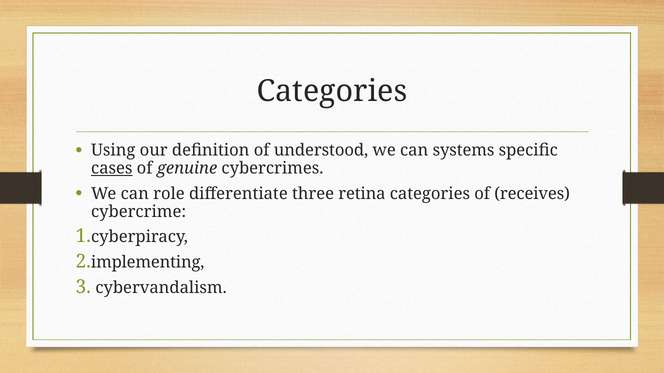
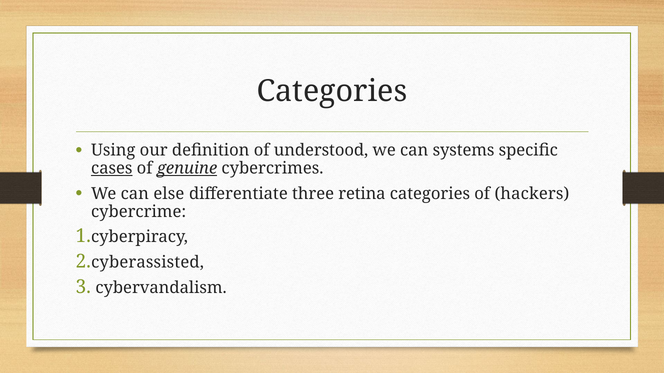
genuine underline: none -> present (187, 169)
role: role -> else (169, 194)
receives: receives -> hackers (532, 194)
implementing: implementing -> cyberassisted (148, 263)
